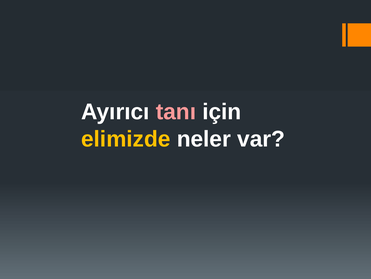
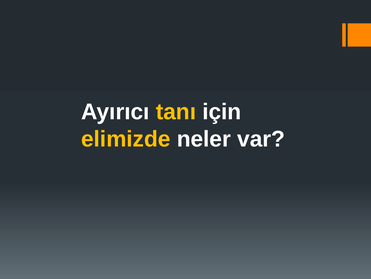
tanı colour: pink -> yellow (176, 112)
